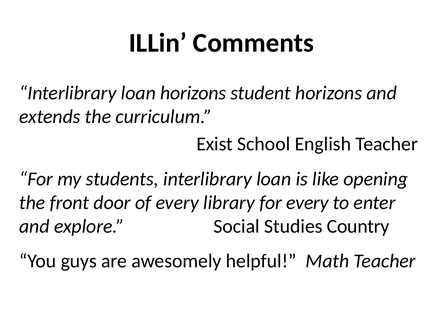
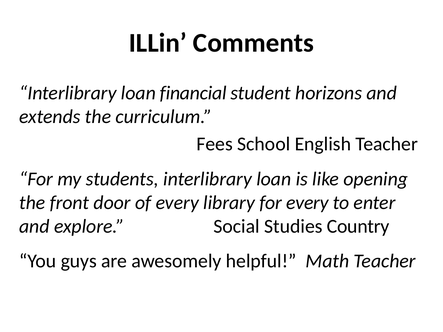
loan horizons: horizons -> financial (193, 93)
Exist: Exist -> Fees (215, 144)
